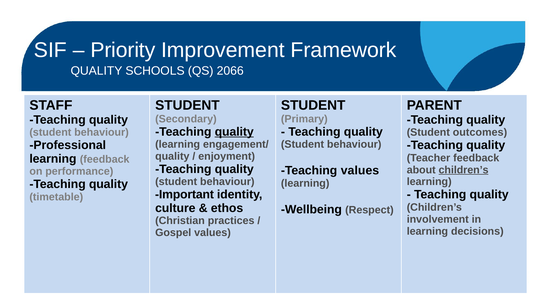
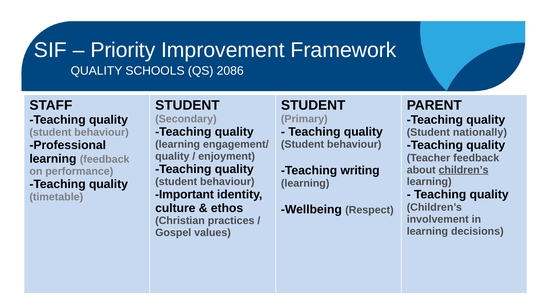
2066: 2066 -> 2086 (230, 71)
quality underline: present -> none (234, 131)
outcomes: outcomes -> nationally (480, 132)
Teaching values: values -> writing (360, 170)
